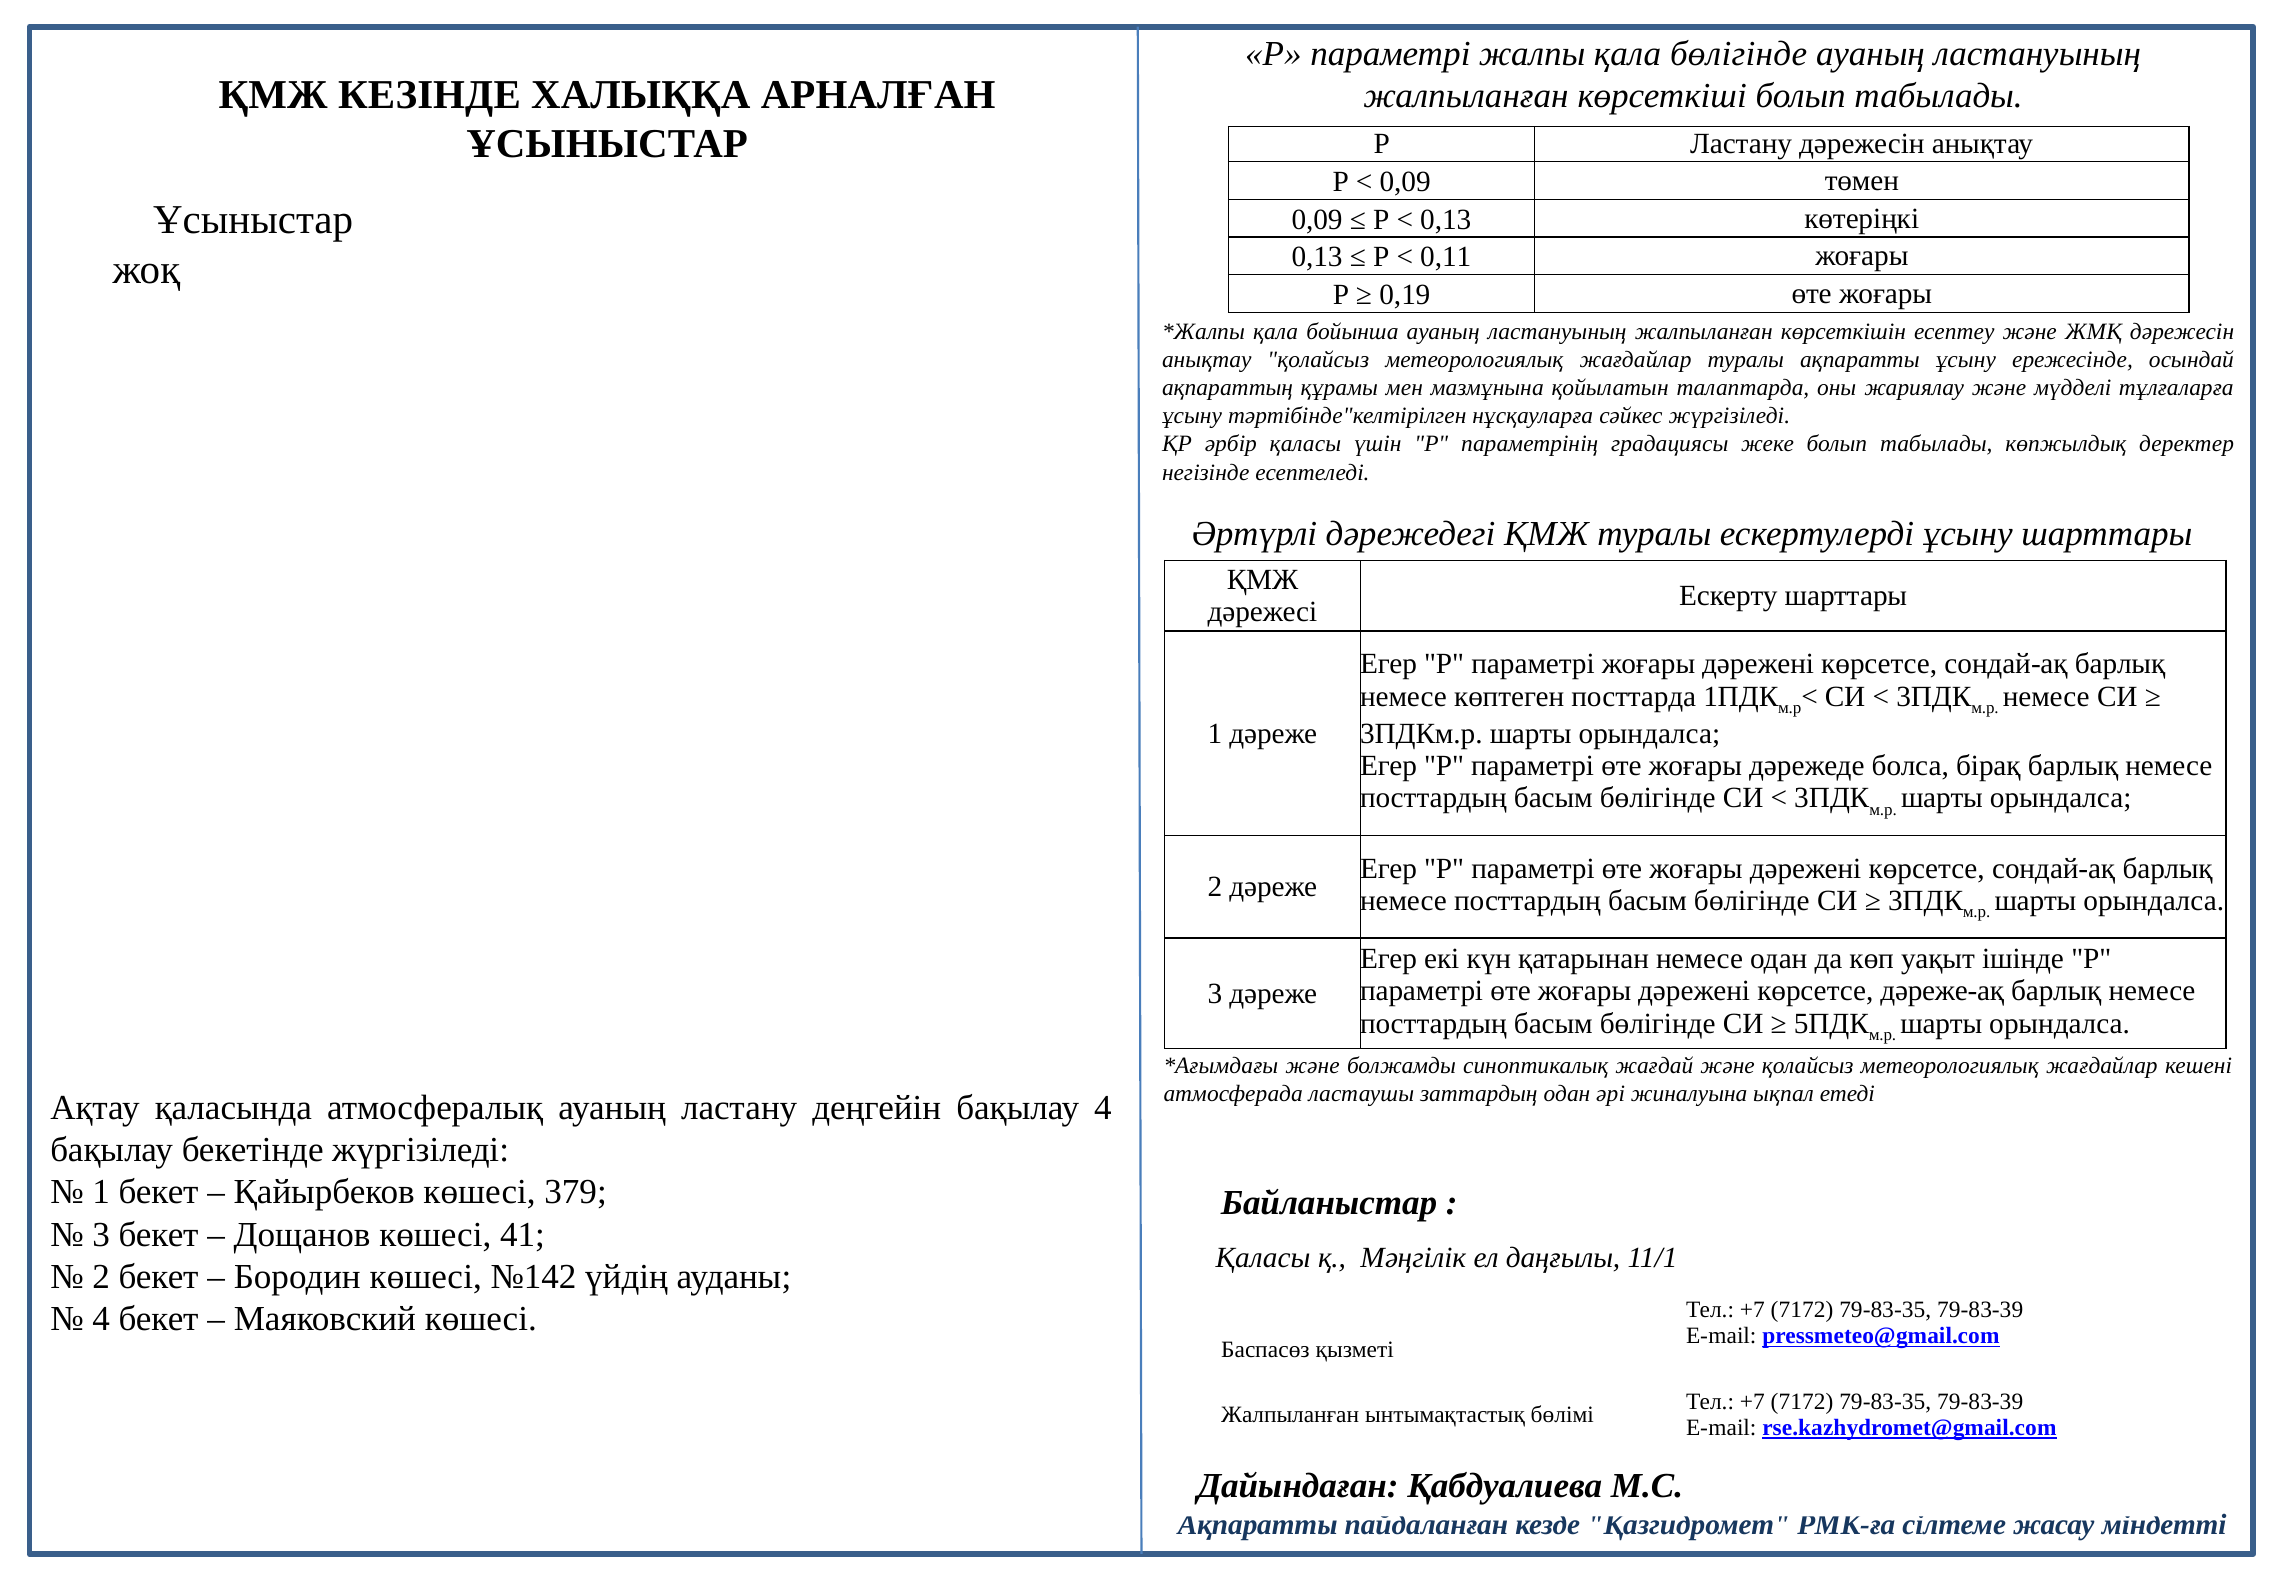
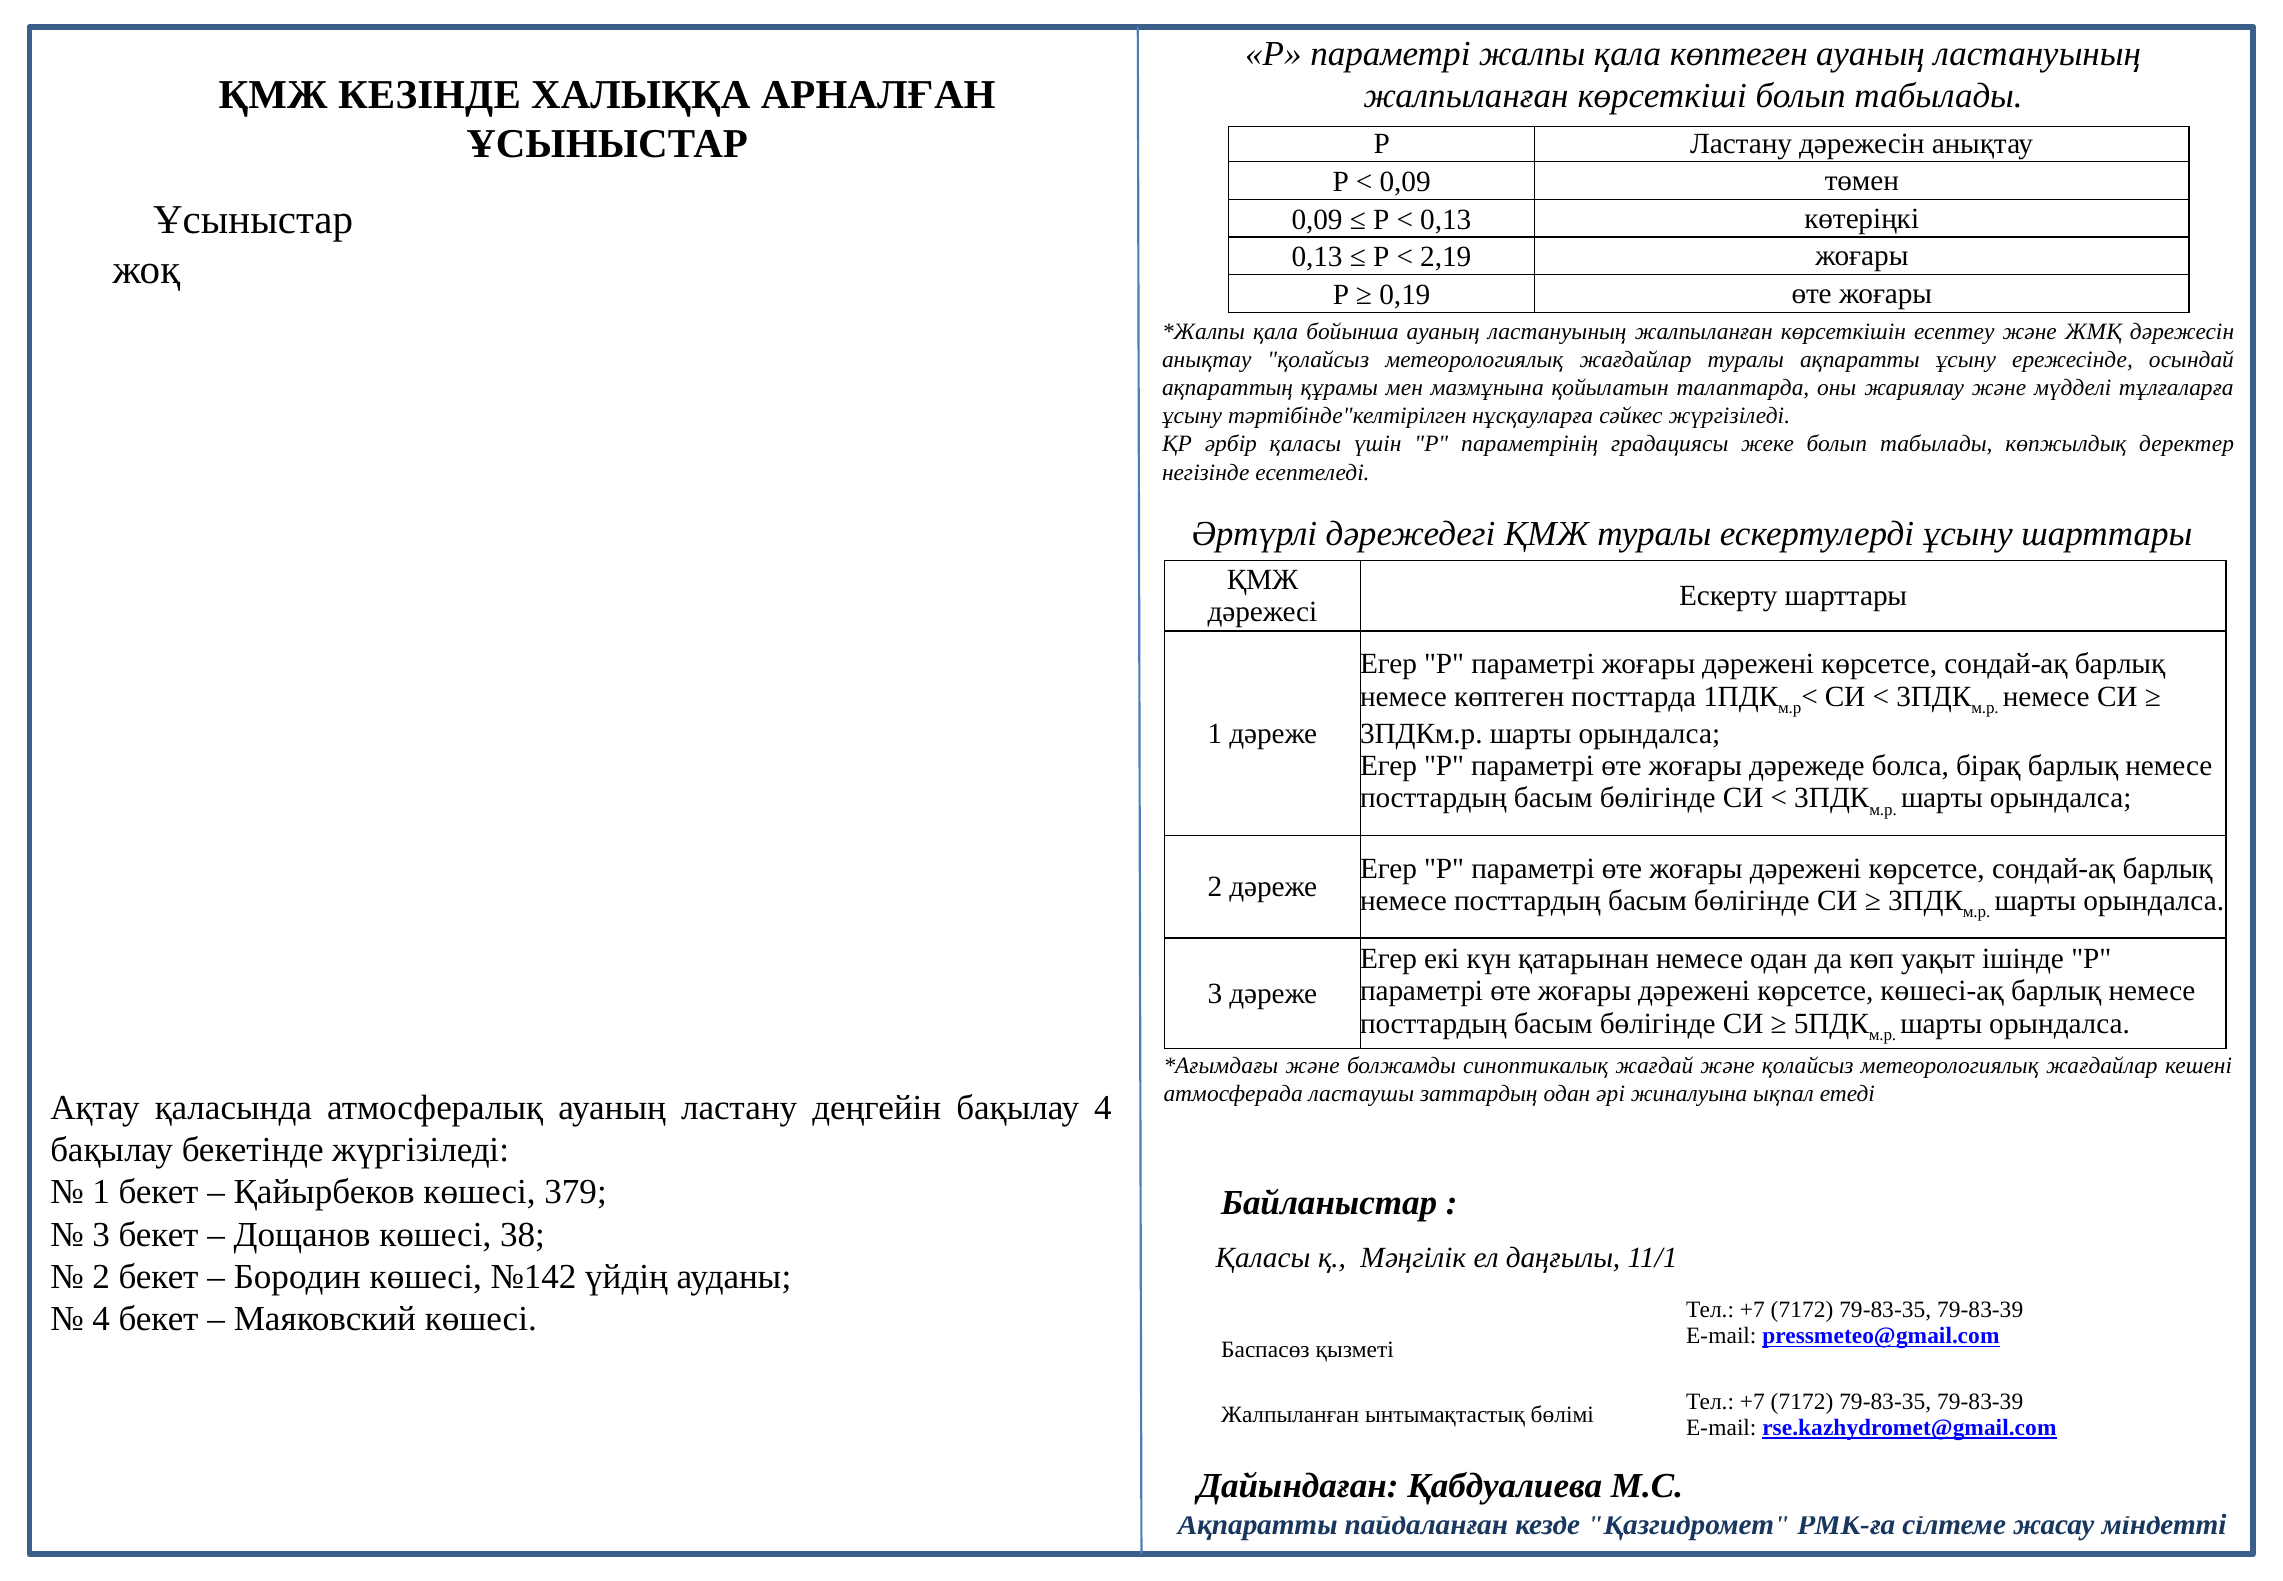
қала бөлігінде: бөлігінде -> көптеген (1739, 54)
0,11: 0,11 -> 2,19 (1446, 257)
дәреже-ақ: дәреже-ақ -> көшесі-ақ (1942, 991)
41: 41 -> 38 (523, 1234)
